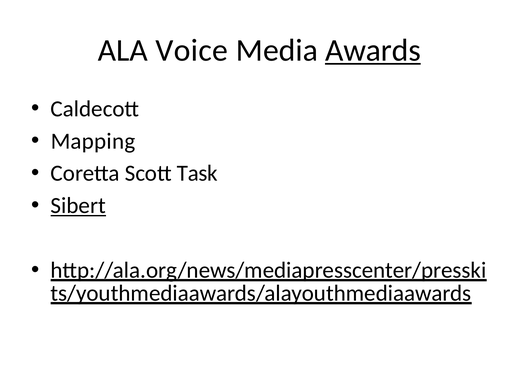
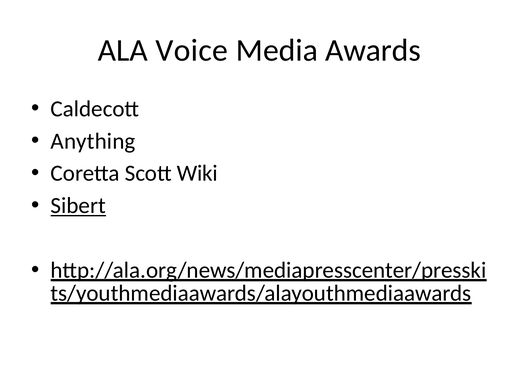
Awards underline: present -> none (373, 50)
Mapping: Mapping -> Anything (93, 141)
Task: Task -> Wiki (197, 173)
